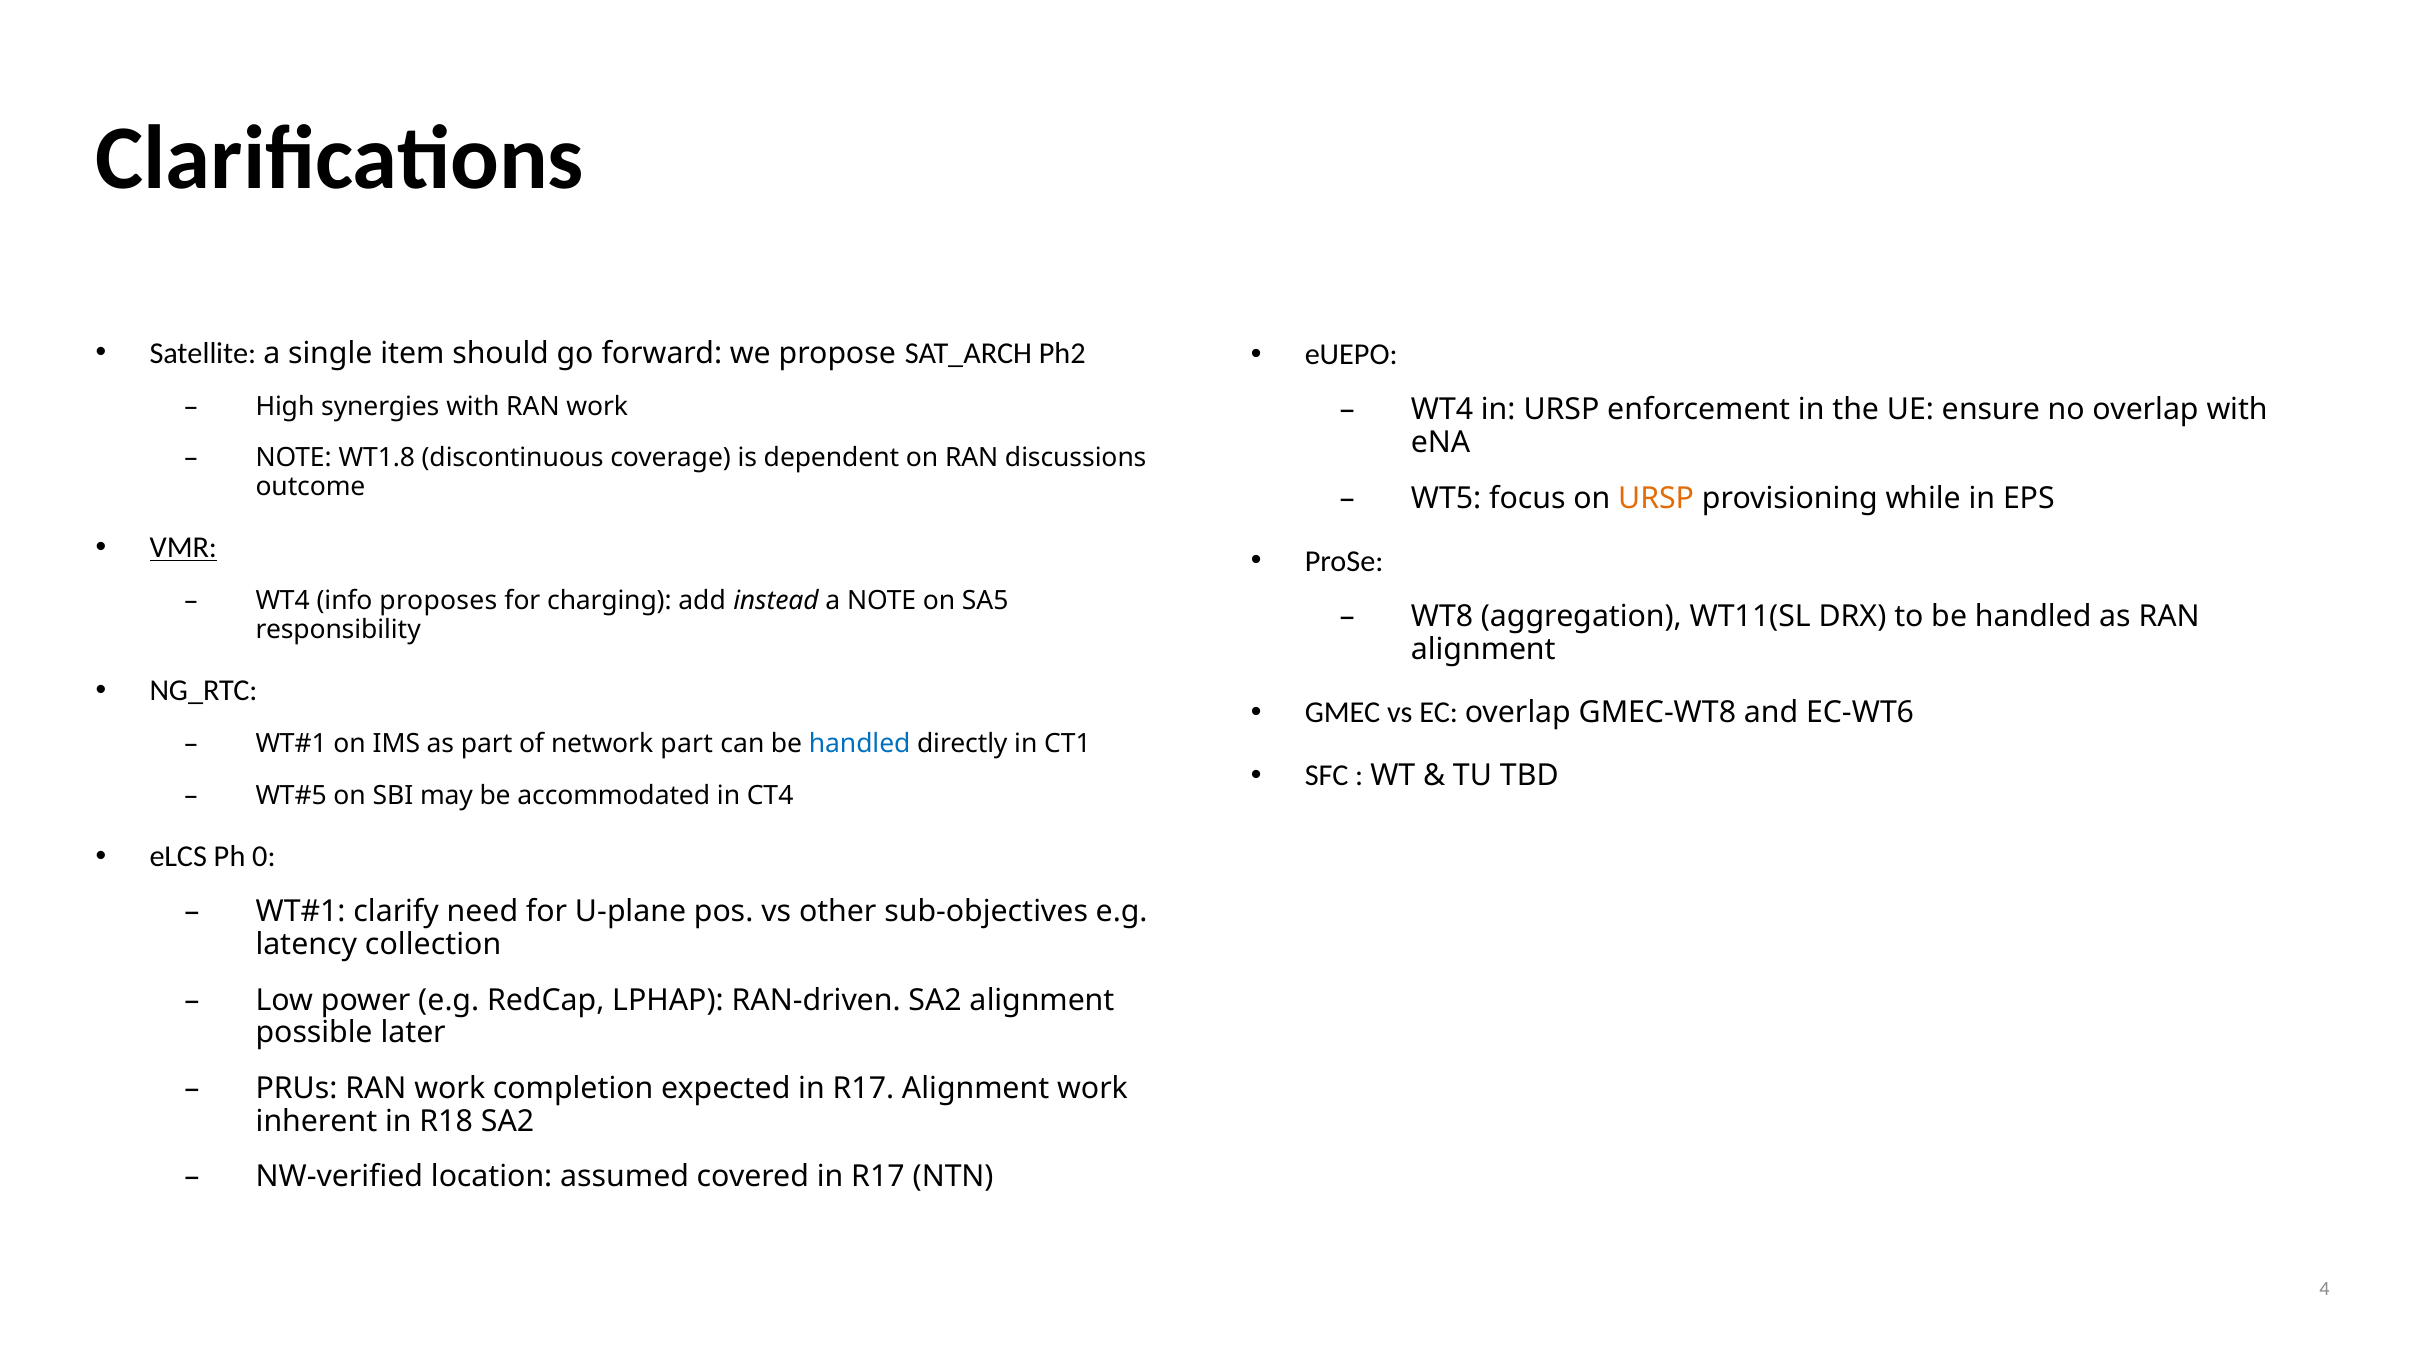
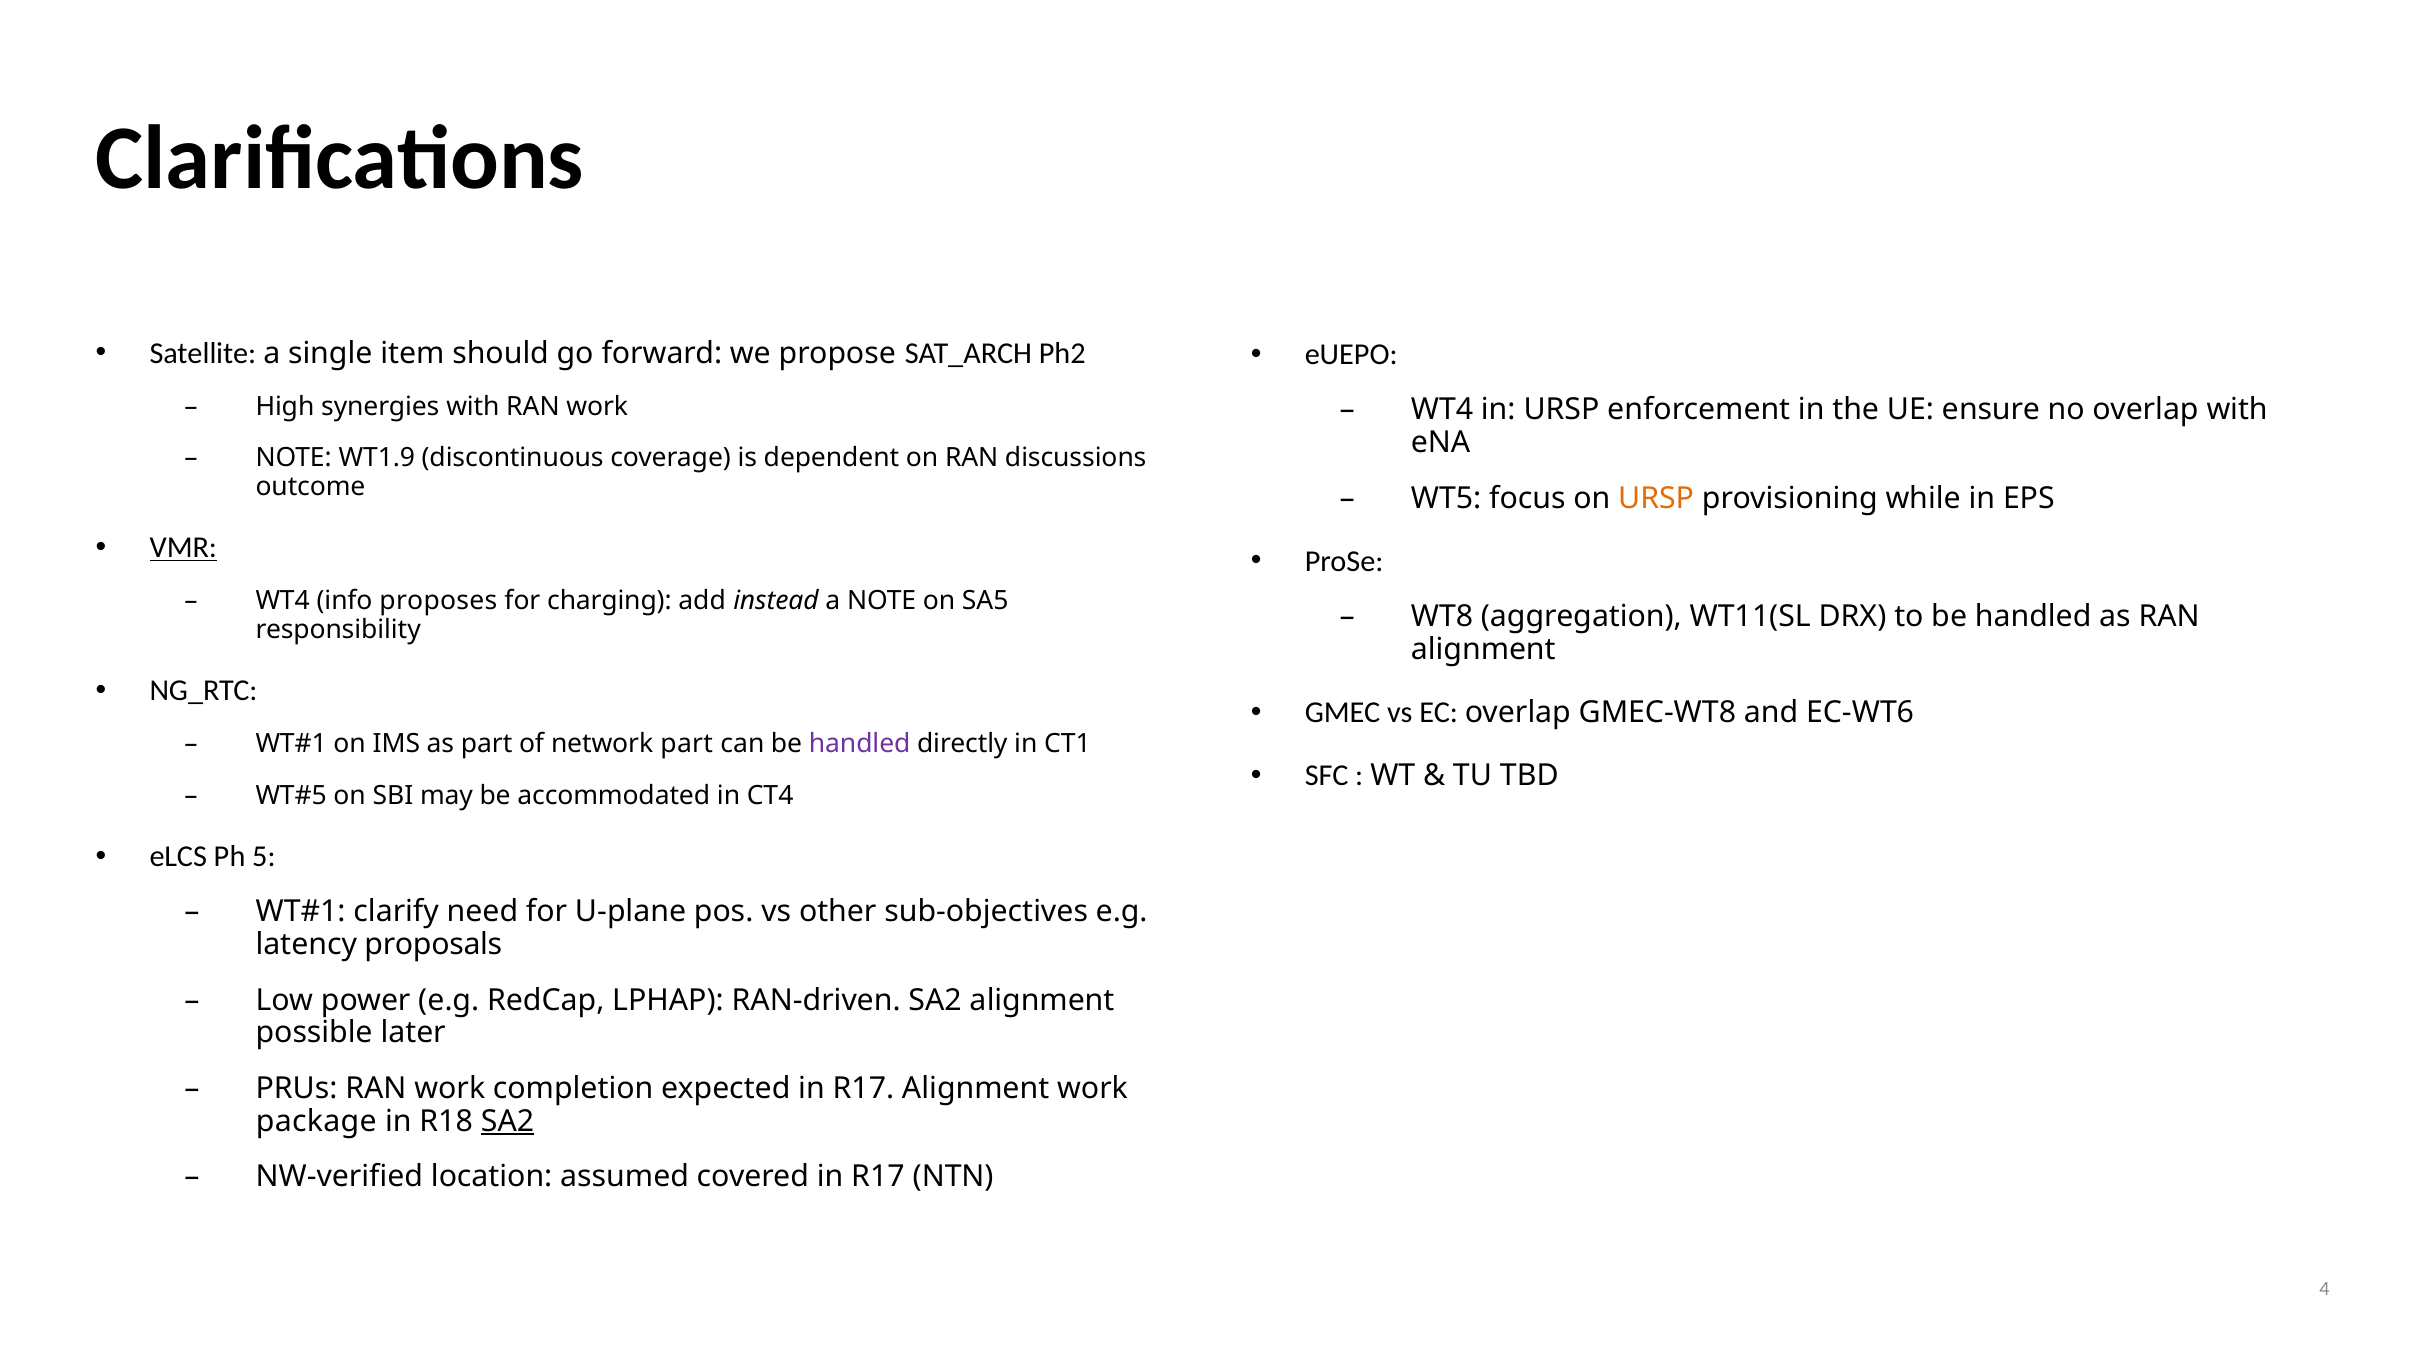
WT1.8: WT1.8 -> WT1.9 (377, 458)
handled colour: blue -> purple (860, 744)
0: 0 -> 5 (264, 856)
collection: collection -> proposals (433, 944)
inherent: inherent -> package (316, 1121)
SA2 underline: none -> present (508, 1121)
